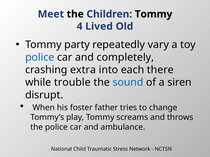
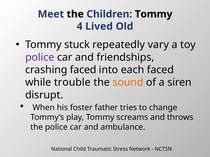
party: party -> stuck (77, 45)
police colour: blue -> purple (40, 57)
completely: completely -> friendships (125, 57)
crashing extra: extra -> faced (83, 70)
each there: there -> faced (160, 70)
sound colour: blue -> orange (128, 83)
